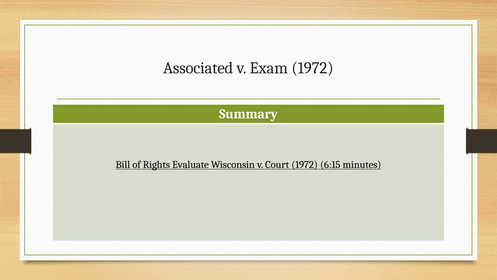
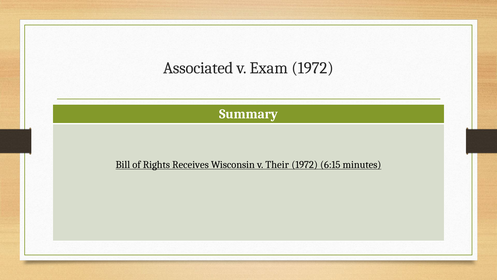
Evaluate: Evaluate -> Receives (190, 164)
Court: Court -> Their (277, 164)
